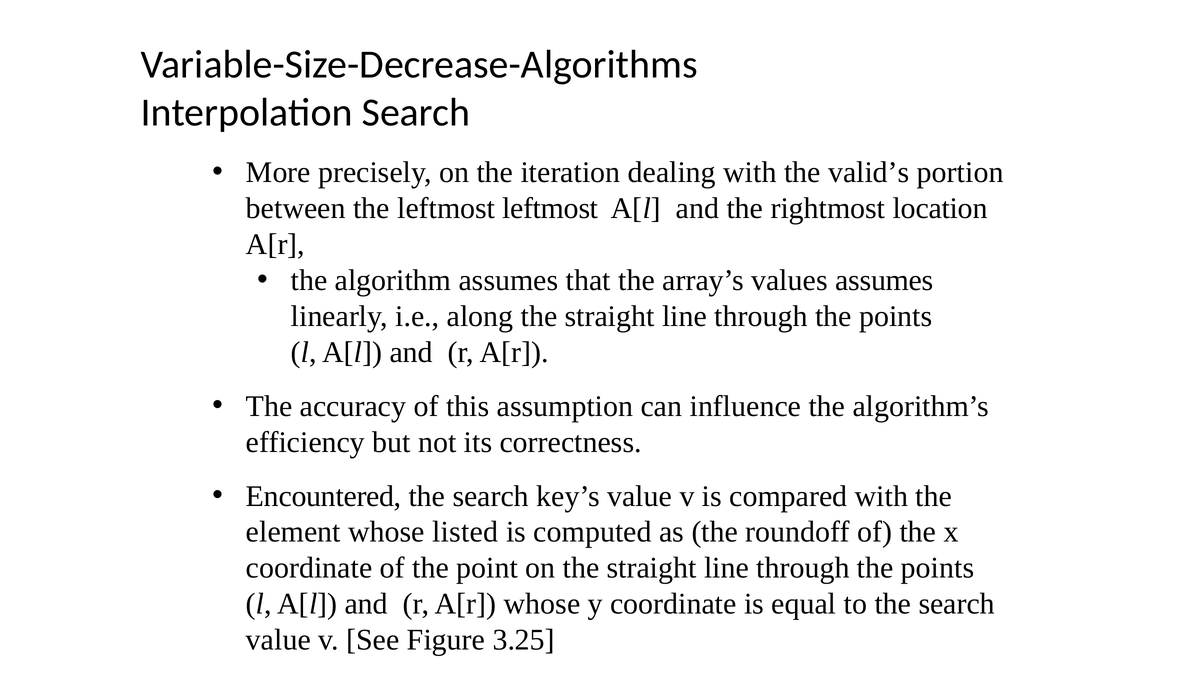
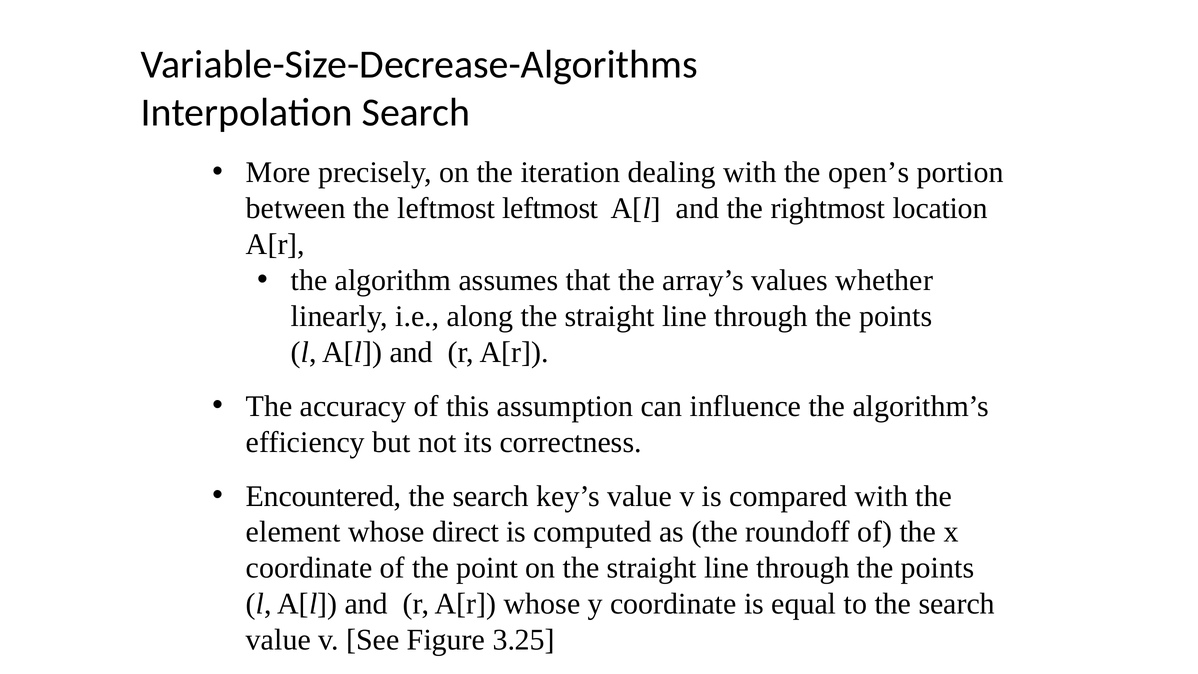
valid’s: valid’s -> open’s (869, 173)
values assumes: assumes -> whether (884, 280)
listed: listed -> direct (465, 532)
